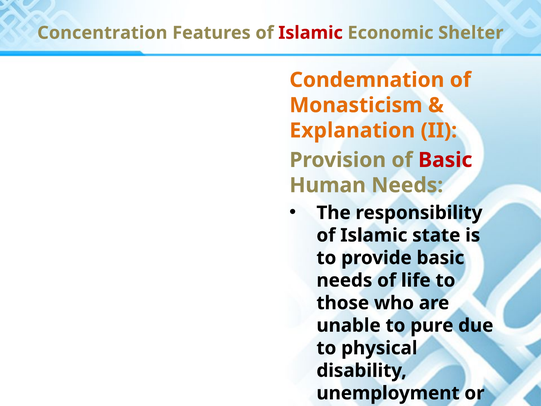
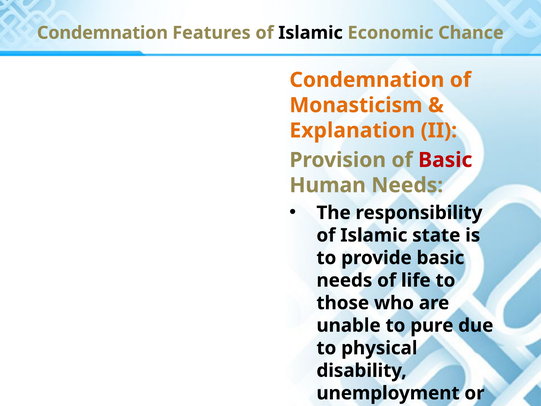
Concentration: Concentration -> Condemnation (102, 33)
Islamic colour: red -> black (311, 33)
Shelter: Shelter -> Chance (471, 33)
